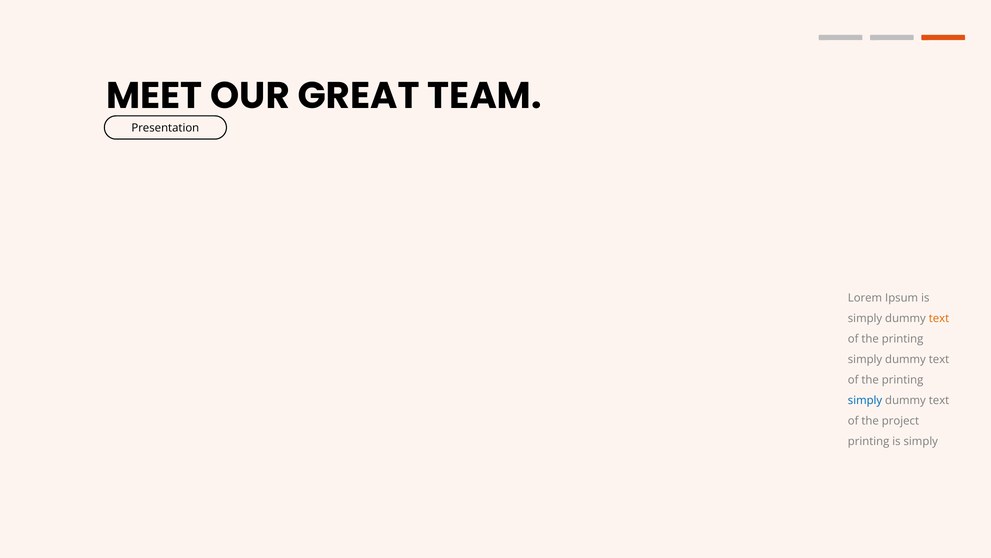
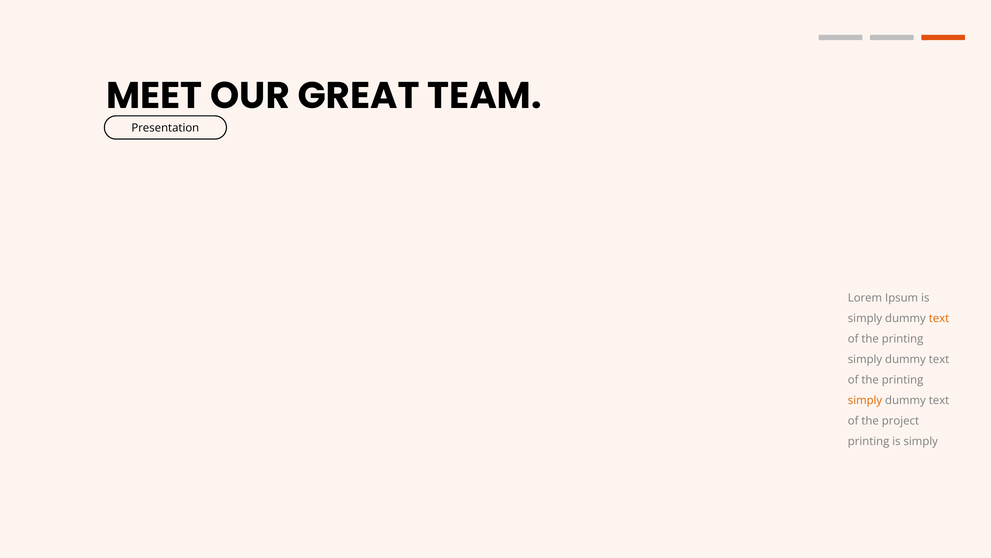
simply colour: blue -> orange (865, 400)
